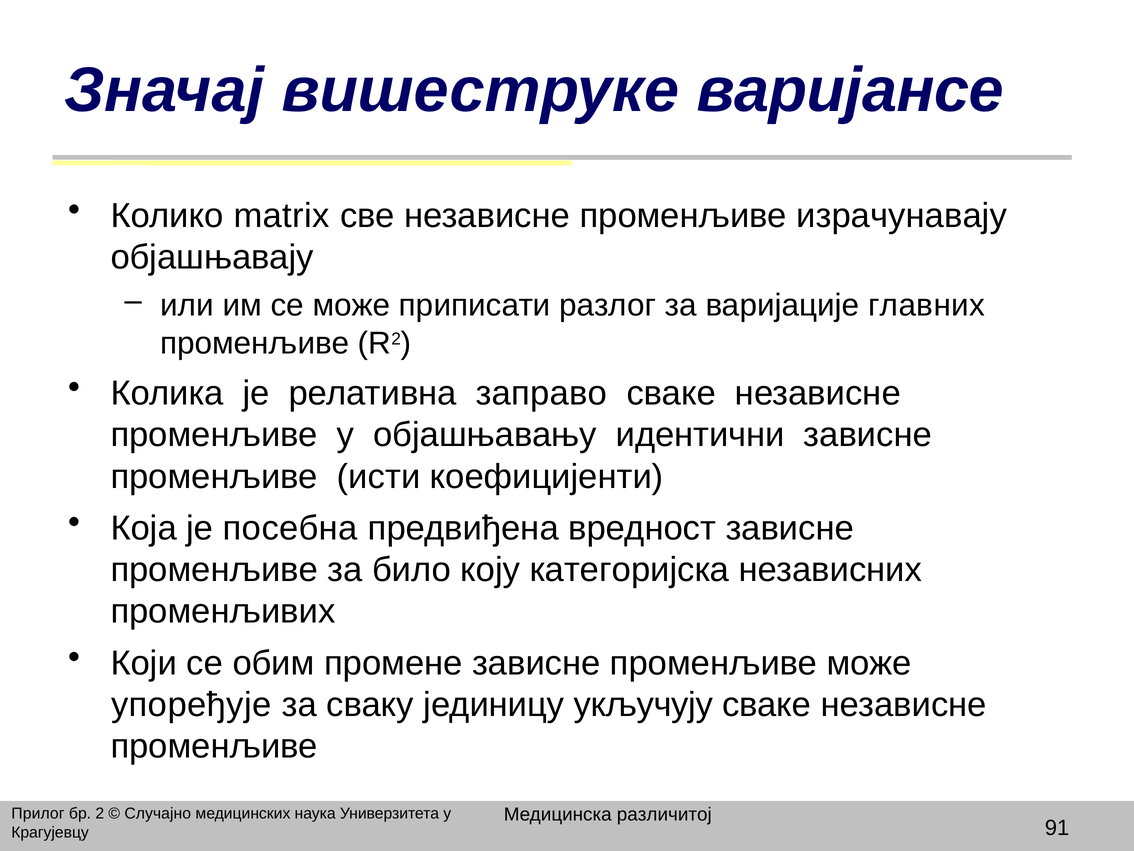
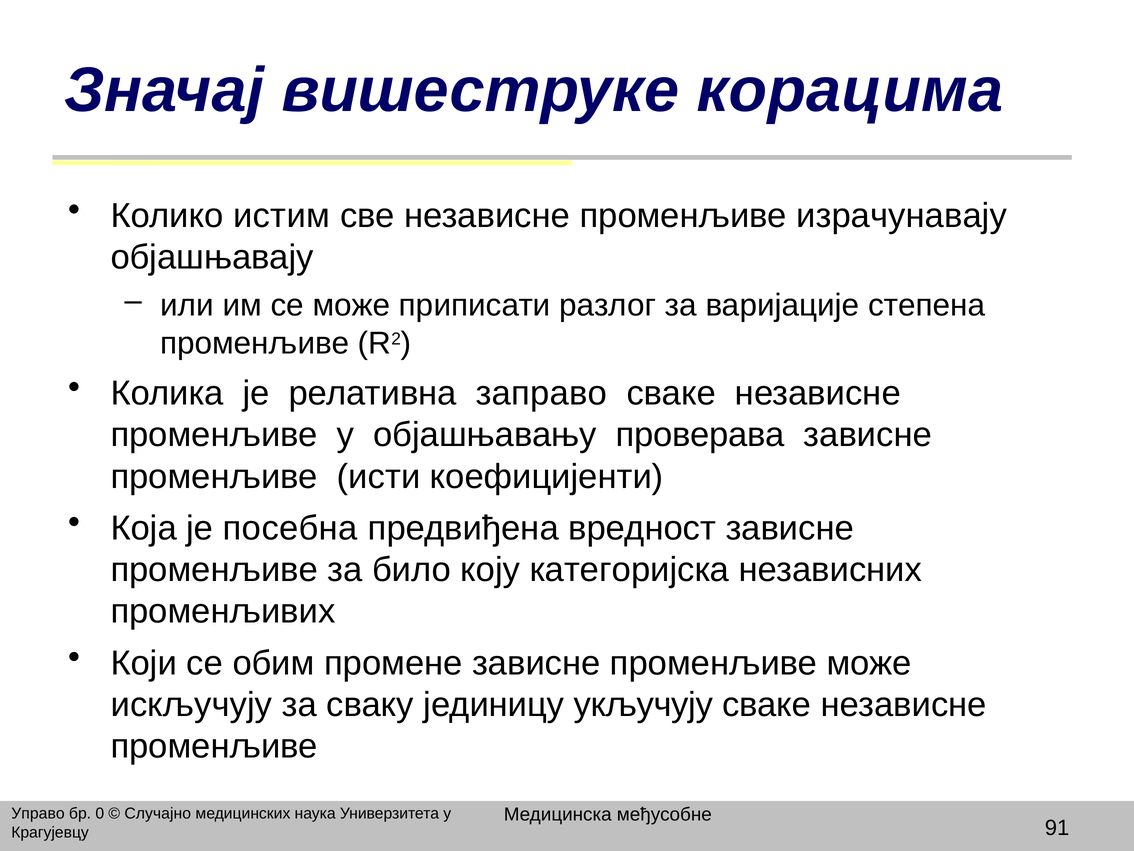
варијансе: варијансе -> корацима (850, 90)
matrix: matrix -> истим (282, 216)
главних: главних -> степена (927, 305)
идентични: идентични -> проверава (700, 435)
упоређује: упоређује -> искључују (191, 704)
различитој: различитој -> међусобне (664, 814)
Прилог: Прилог -> Управо (38, 813)
2: 2 -> 0 (100, 813)
